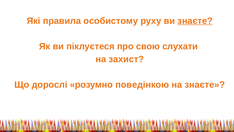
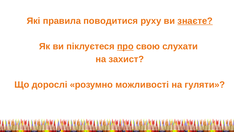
особистому: особистому -> поводитися (111, 21)
про underline: none -> present (125, 46)
поведінкою: поведінкою -> можливості (142, 85)
на знаєте: знаєте -> гуляти (205, 85)
